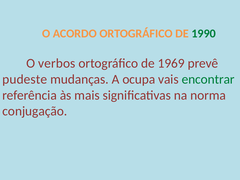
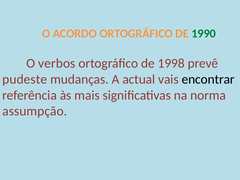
1969: 1969 -> 1998 (171, 63)
ocupa: ocupa -> actual (139, 79)
encontrar colour: green -> black (208, 79)
conjugação: conjugação -> assumpção (35, 111)
